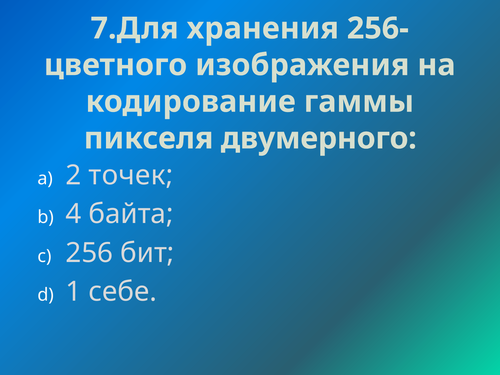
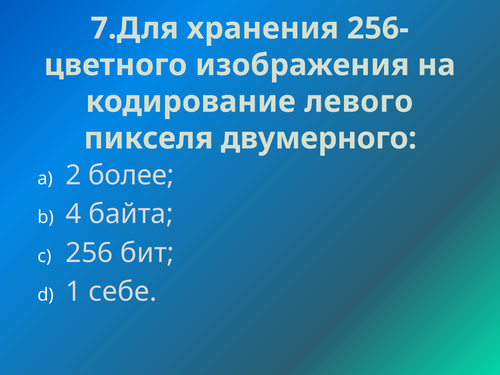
гаммы: гаммы -> левого (359, 102)
точек: точек -> более (131, 175)
